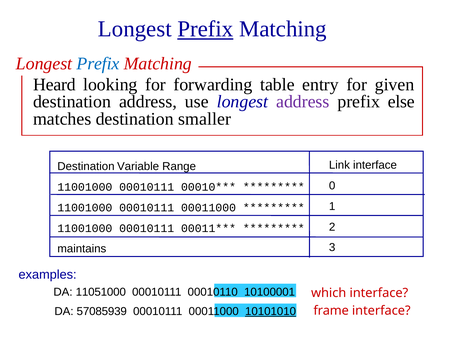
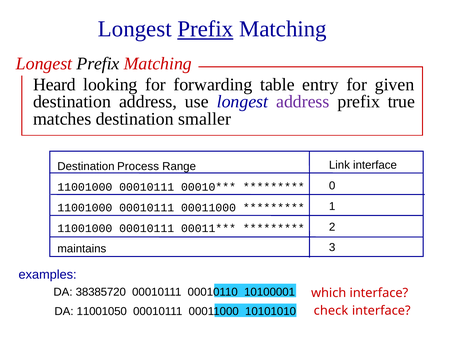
Prefix colour: blue -> black (98, 64)
else: else -> true (401, 102)
Variable: Variable -> Process (138, 167)
11051000: 11051000 -> 38385720 (101, 293)
57085939: 57085939 -> 11001050 (102, 312)
10101010 underline: present -> none (271, 312)
frame: frame -> check (331, 311)
